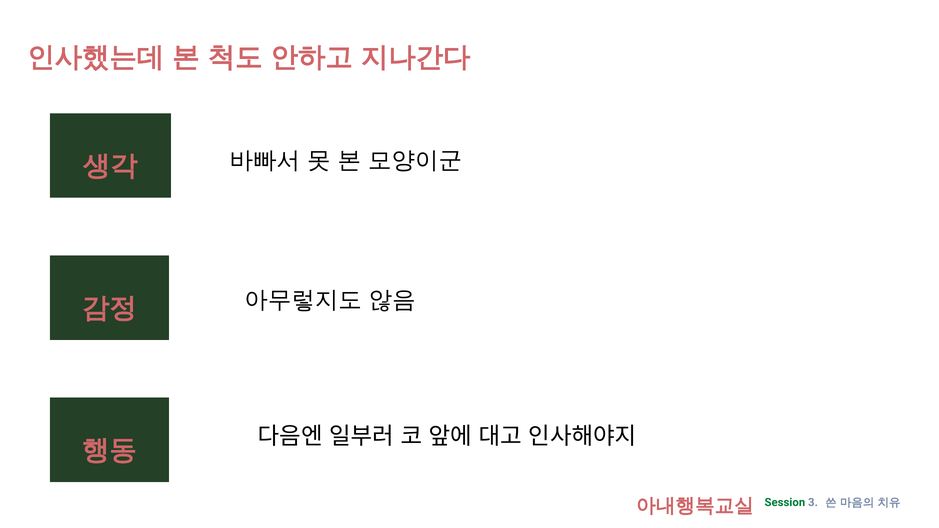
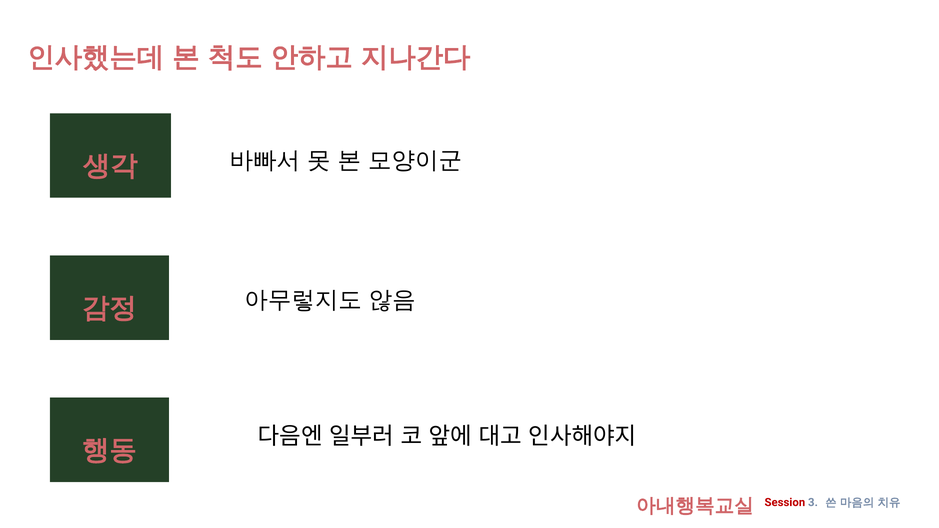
Session colour: green -> red (785, 502)
